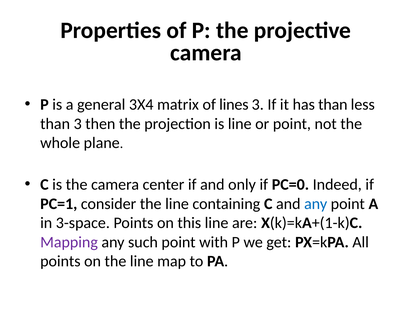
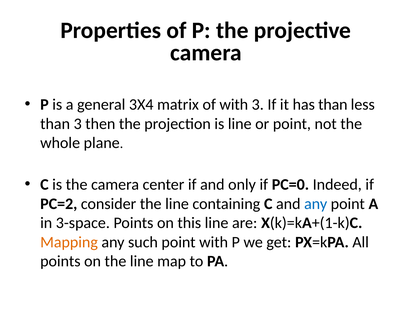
of lines: lines -> with (234, 105)
PC=1: PC=1 -> PC=2 (59, 204)
Mapping colour: purple -> orange (69, 242)
